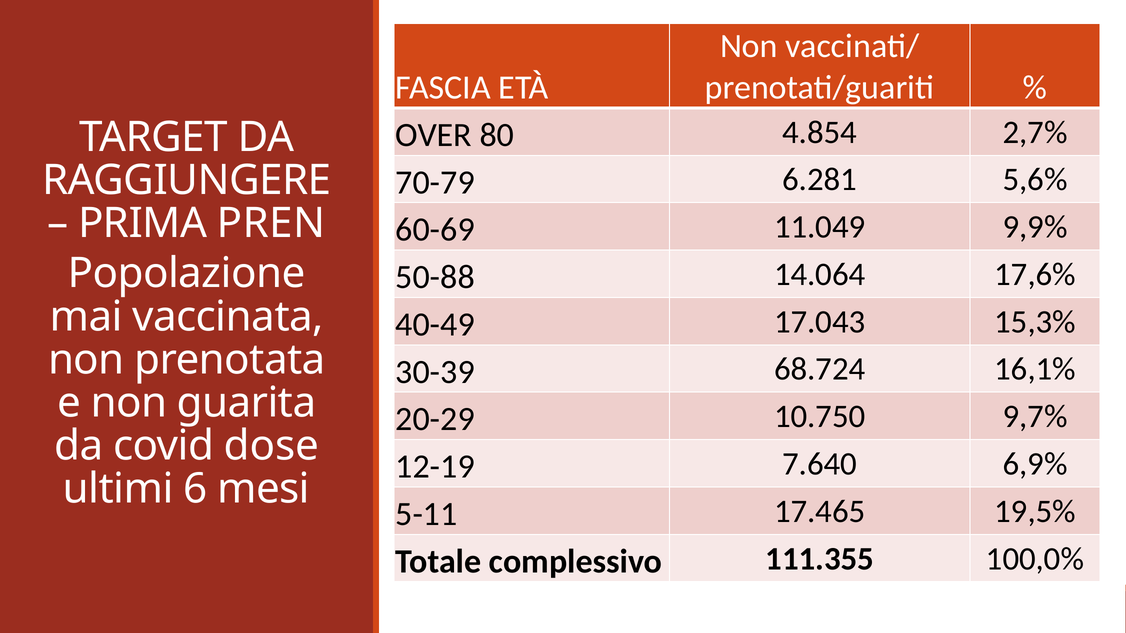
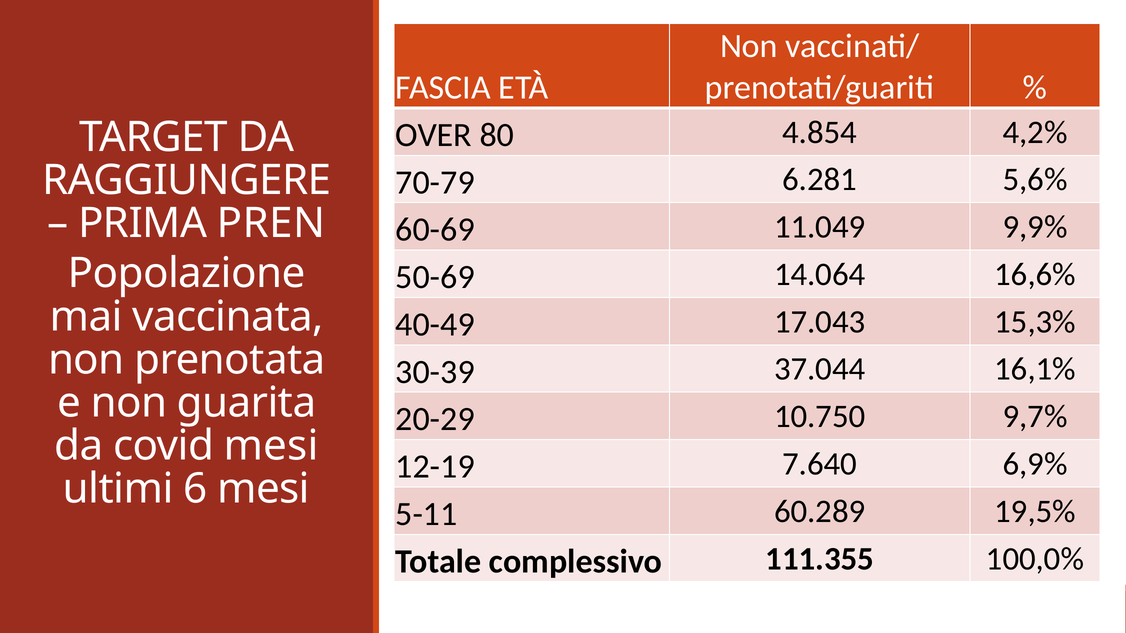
2,7%: 2,7% -> 4,2% (1035, 132)
50-88: 50-88 -> 50-69 (435, 277)
17,6%: 17,6% -> 16,6% (1035, 275)
68.724: 68.724 -> 37.044 (820, 369)
covid dose: dose -> mesi (271, 446)
17.465: 17.465 -> 60.289 (820, 512)
